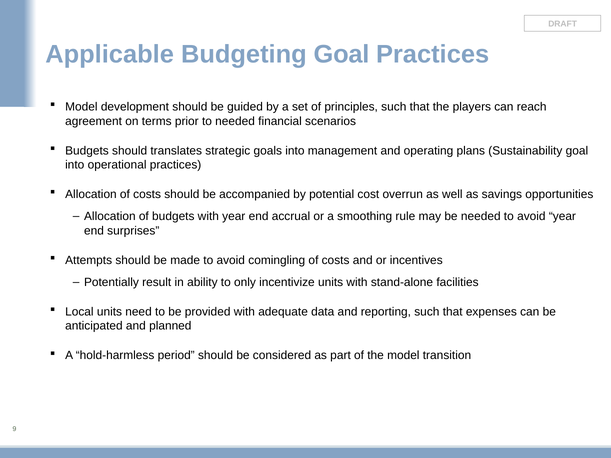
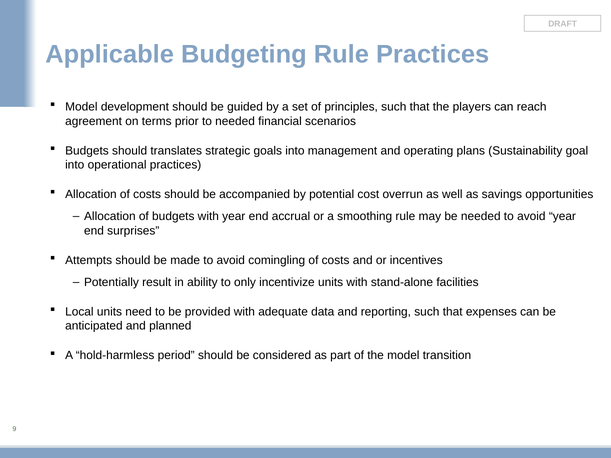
Budgeting Goal: Goal -> Rule (341, 54)
